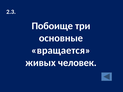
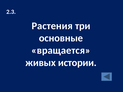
Побоище: Побоище -> Растения (52, 26)
человек: человек -> истории (77, 63)
